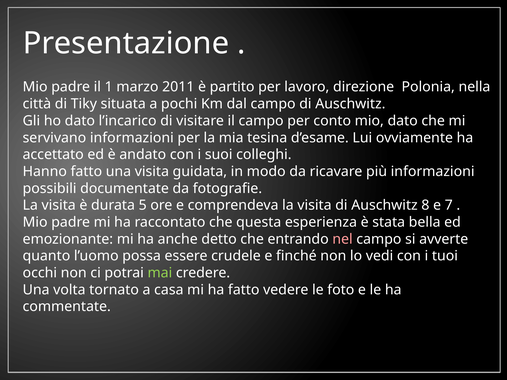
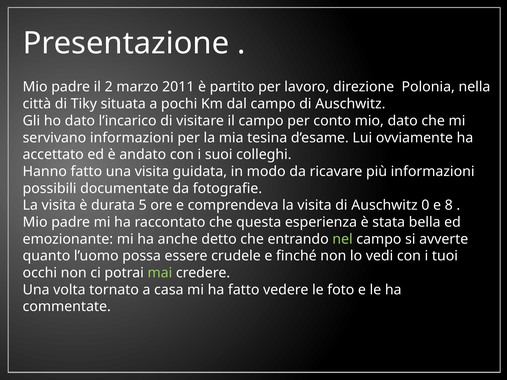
1: 1 -> 2 (109, 87)
8: 8 -> 0 (425, 205)
7: 7 -> 8 (449, 205)
nel colour: pink -> light green (343, 239)
